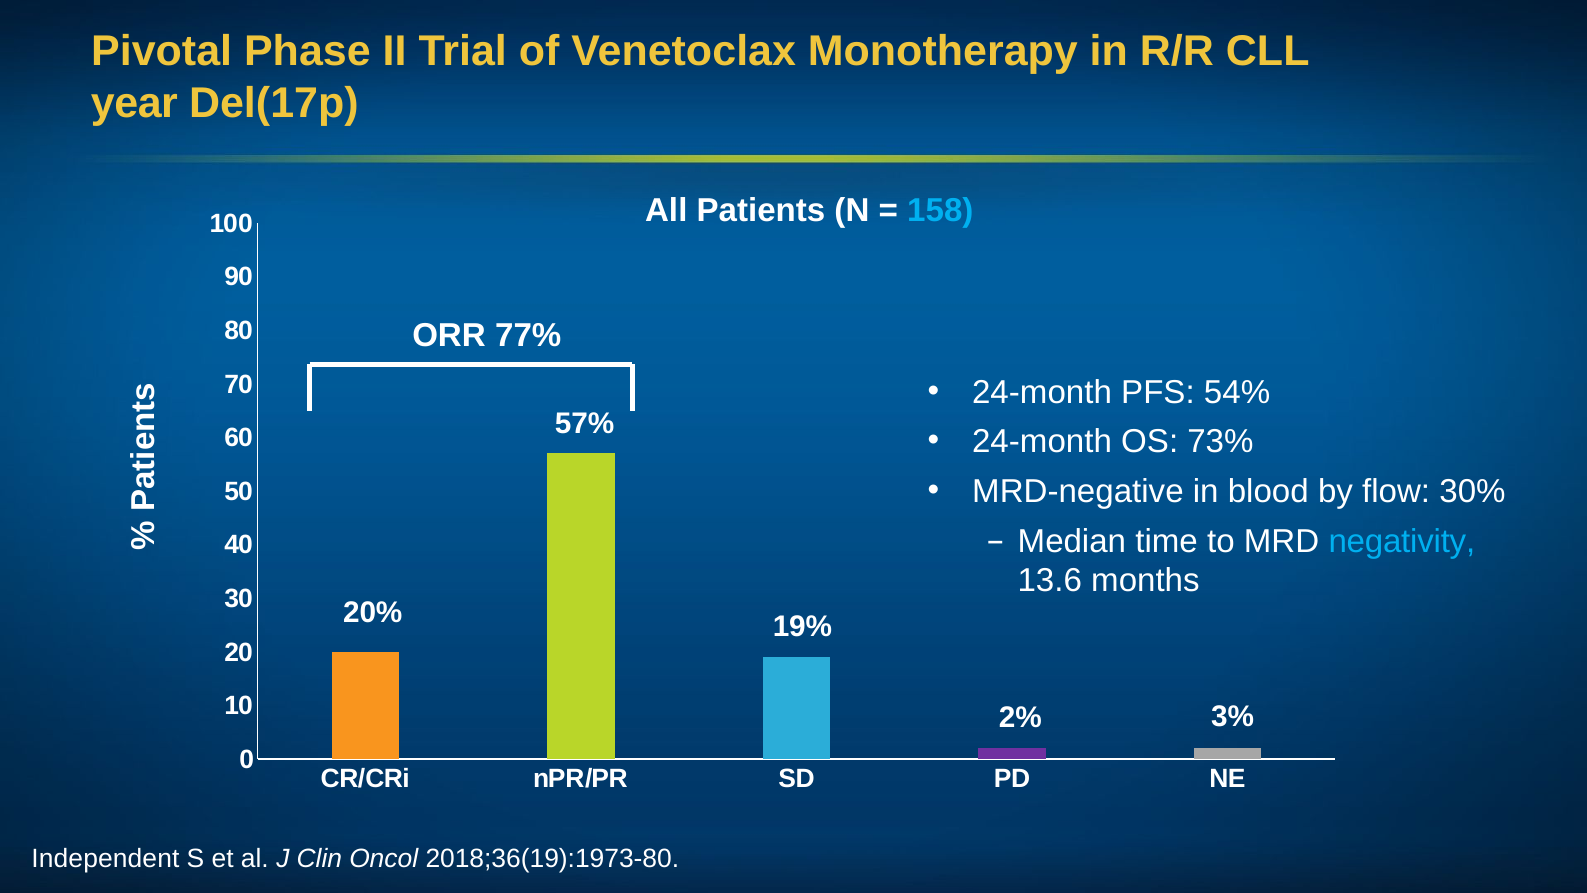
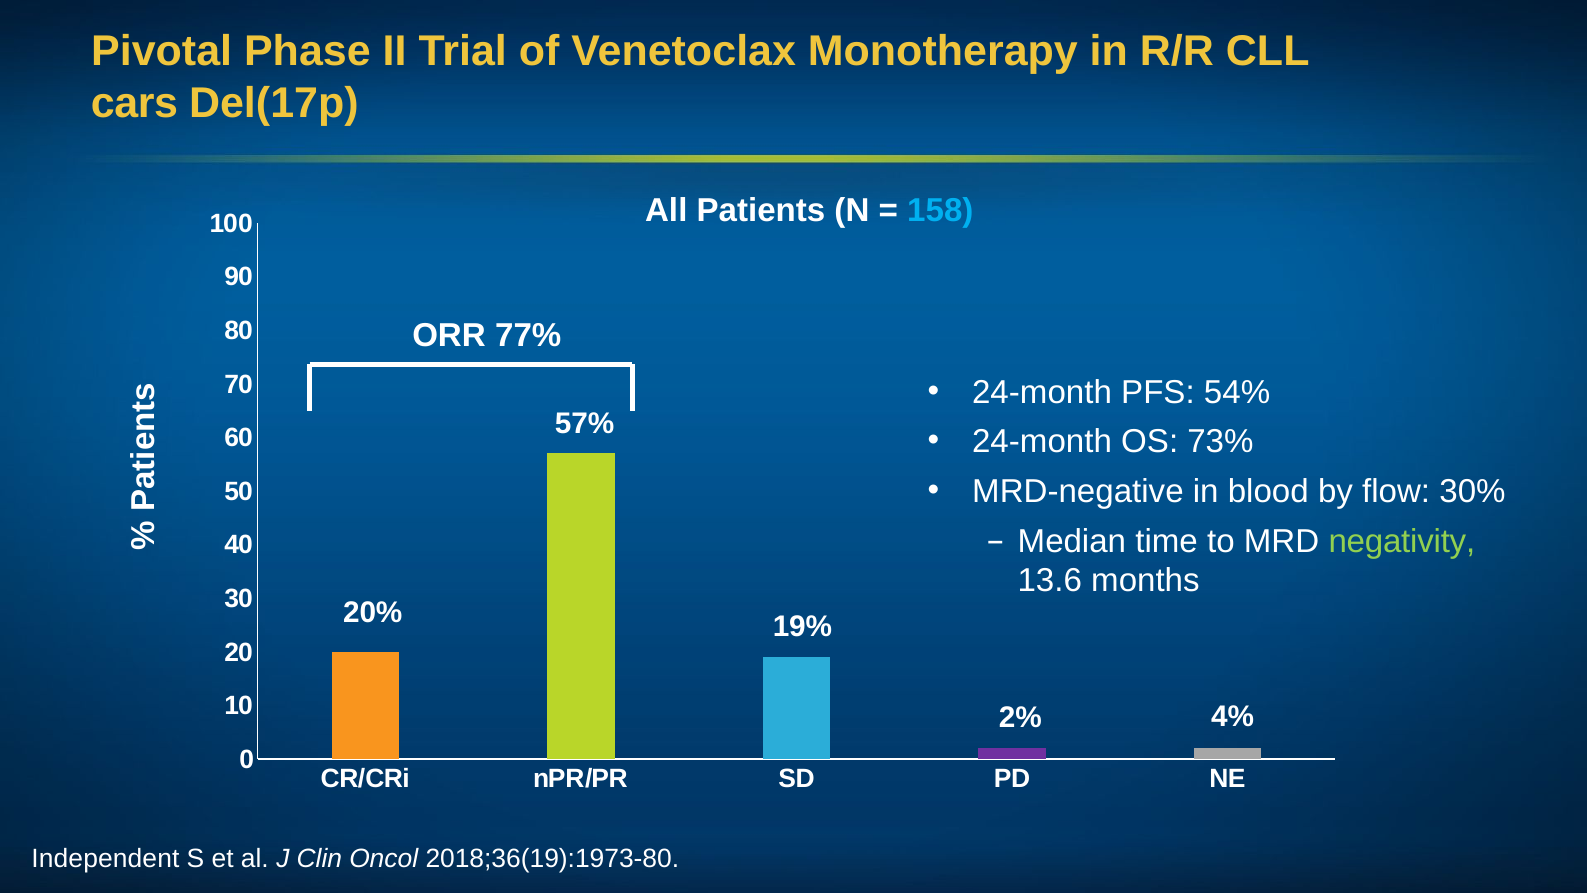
year: year -> cars (134, 103)
negativity colour: light blue -> light green (1402, 541)
3%: 3% -> 4% (1233, 716)
